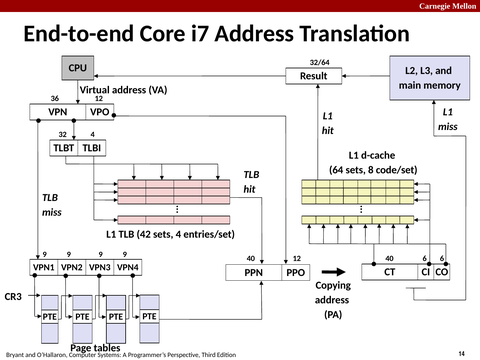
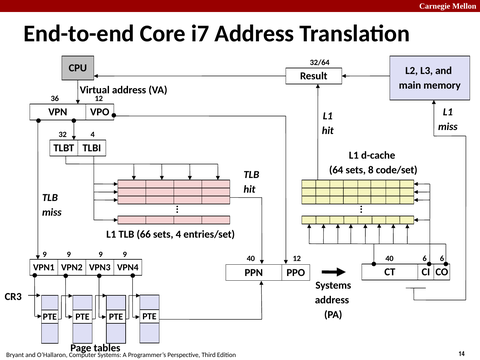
42: 42 -> 66 (144, 234)
Copying: Copying -> Systems (333, 285)
